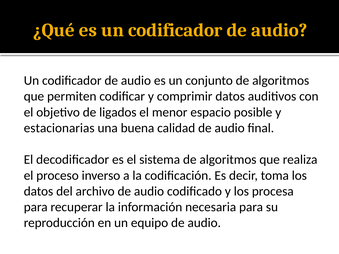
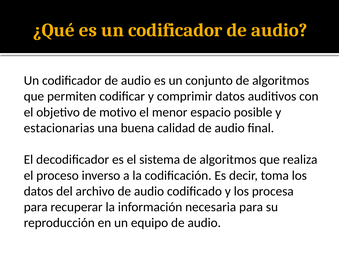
ligados: ligados -> motivo (118, 112)
